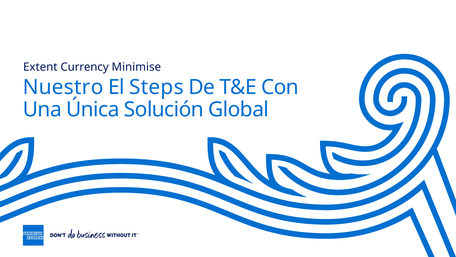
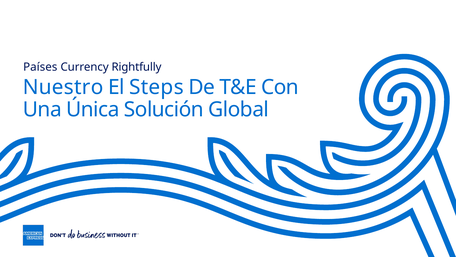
Extent: Extent -> Países (40, 67)
Minimise: Minimise -> Rightfully (136, 67)
